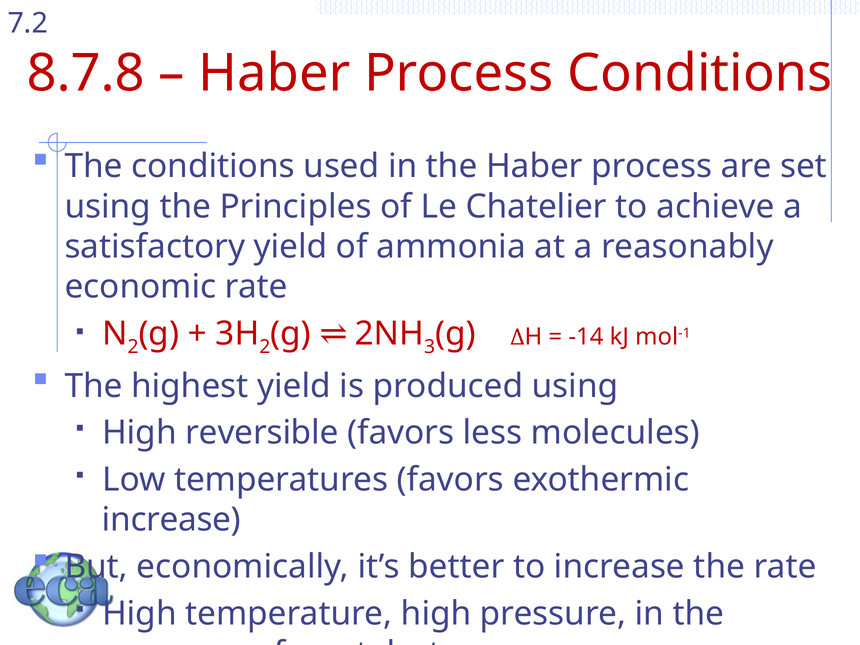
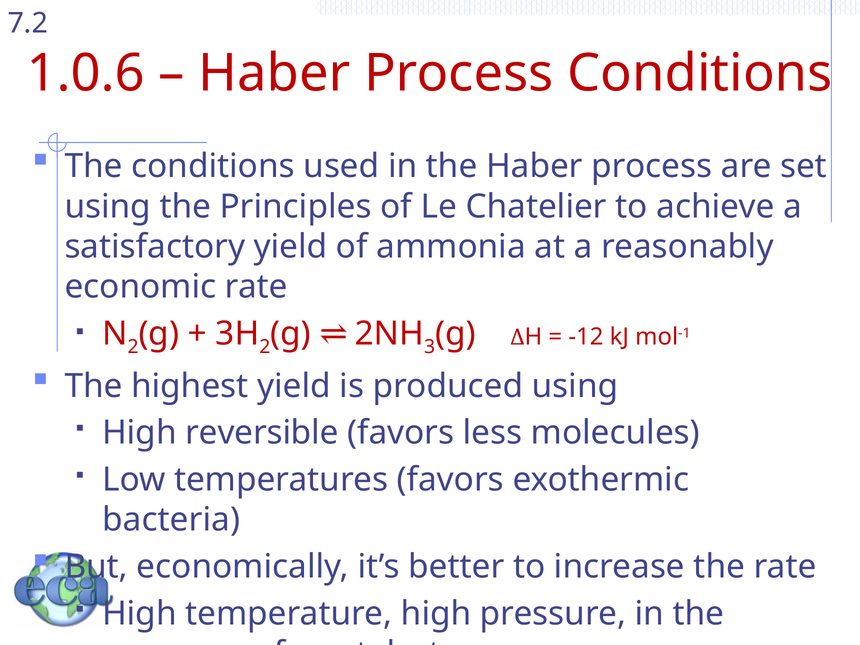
8.7.8: 8.7.8 -> 1.0.6 (86, 74)
-14: -14 -> -12 (586, 337)
increase: increase -> bacteria (171, 520)
